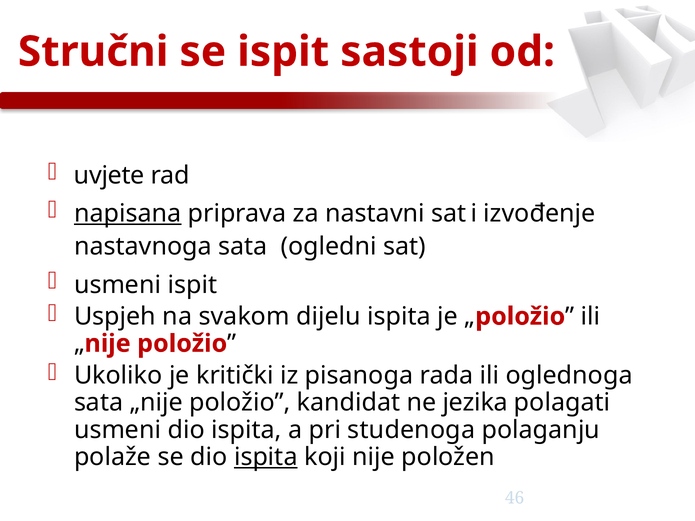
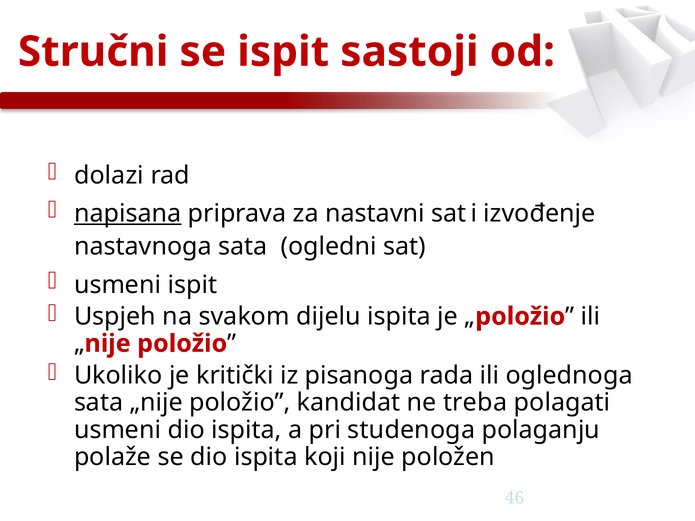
uvjete: uvjete -> dolazi (109, 176)
jezika: jezika -> treba (475, 403)
ispita underline: present -> none (266, 457)
